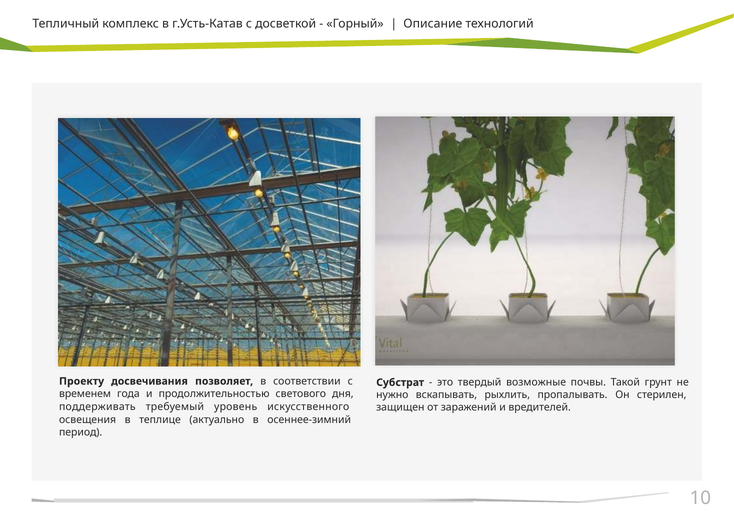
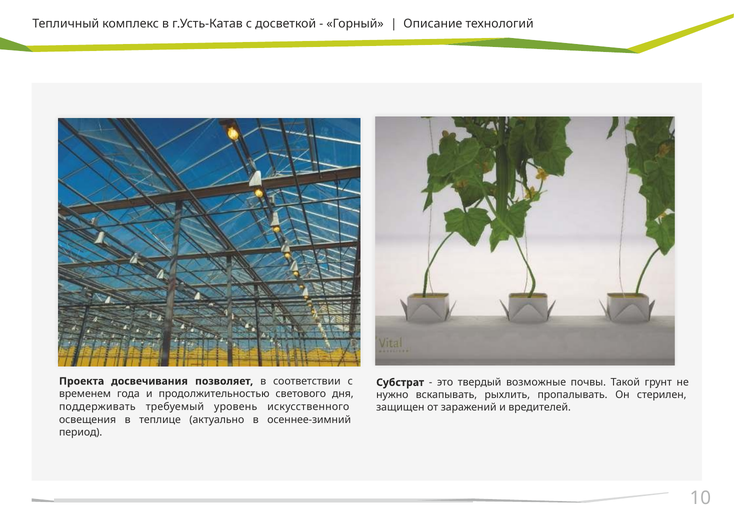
Проекту: Проекту -> Проекта (82, 381)
